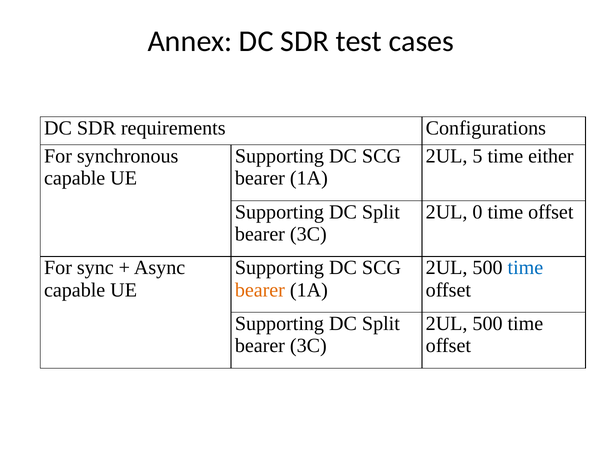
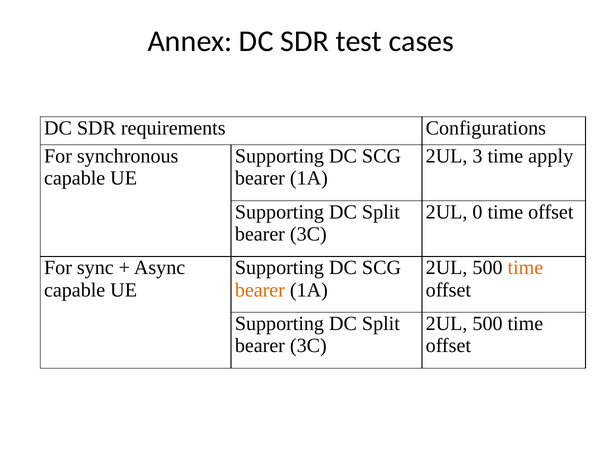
5: 5 -> 3 (477, 156)
either: either -> apply (551, 156)
time colour: blue -> orange (525, 267)
